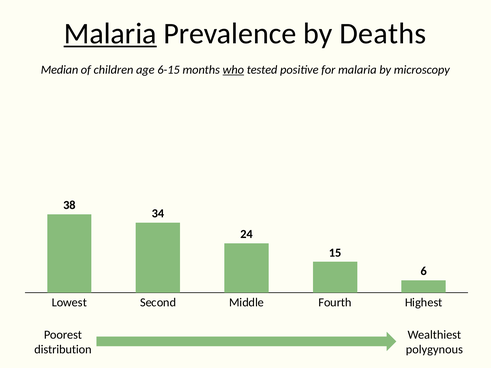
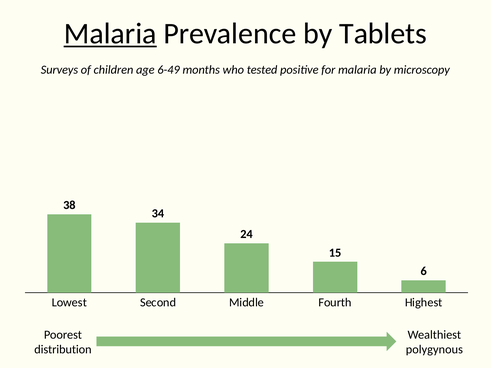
Deaths: Deaths -> Tablets (383, 34)
Median: Median -> Surveys (59, 70)
6-15: 6-15 -> 6-49 (169, 70)
who underline: present -> none (233, 70)
